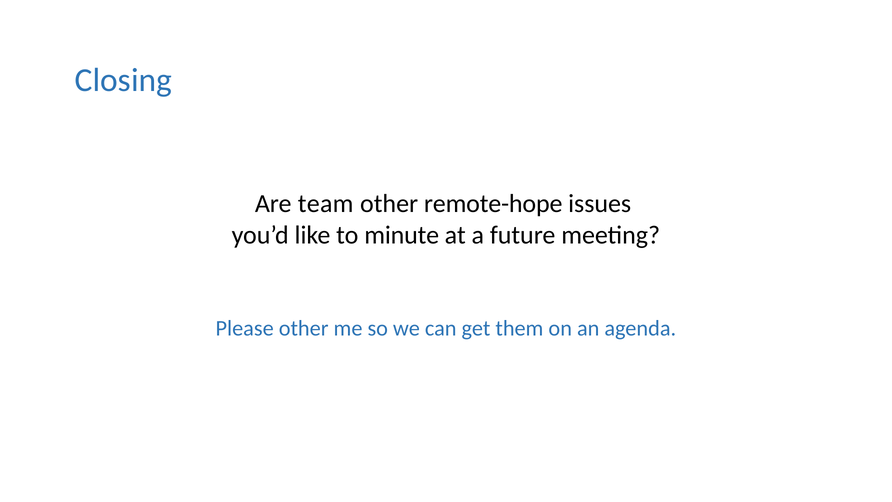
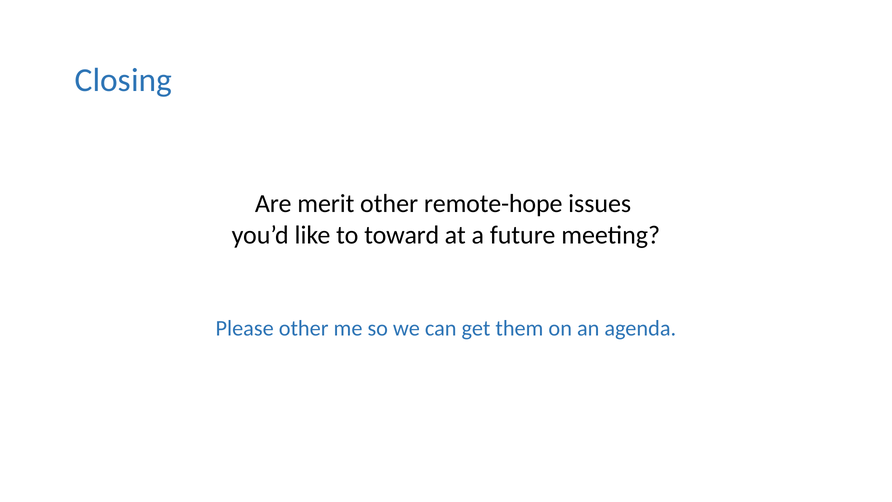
team: team -> merit (326, 204)
minute: minute -> toward (402, 235)
